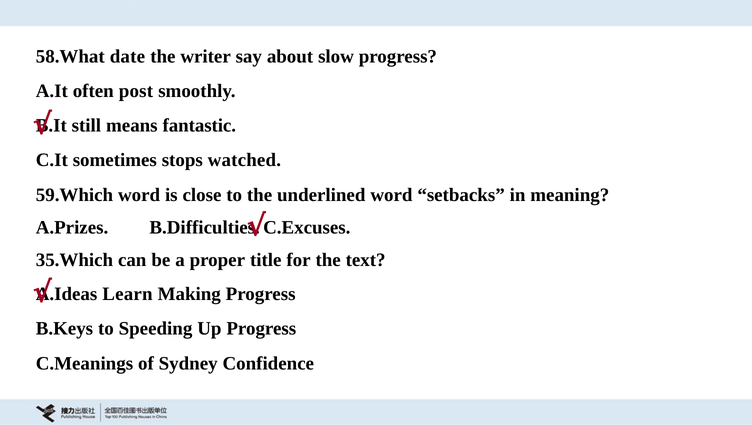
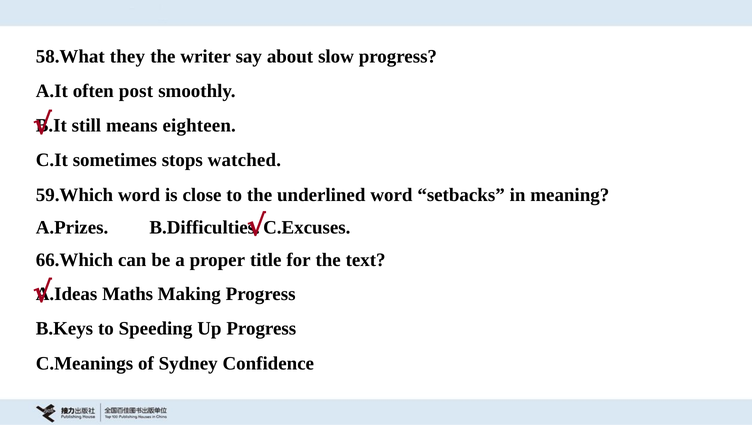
date: date -> they (127, 57)
fantastic: fantastic -> eighteen (199, 126)
35.Which: 35.Which -> 66.Which (74, 260)
Learn: Learn -> Maths (128, 294)
